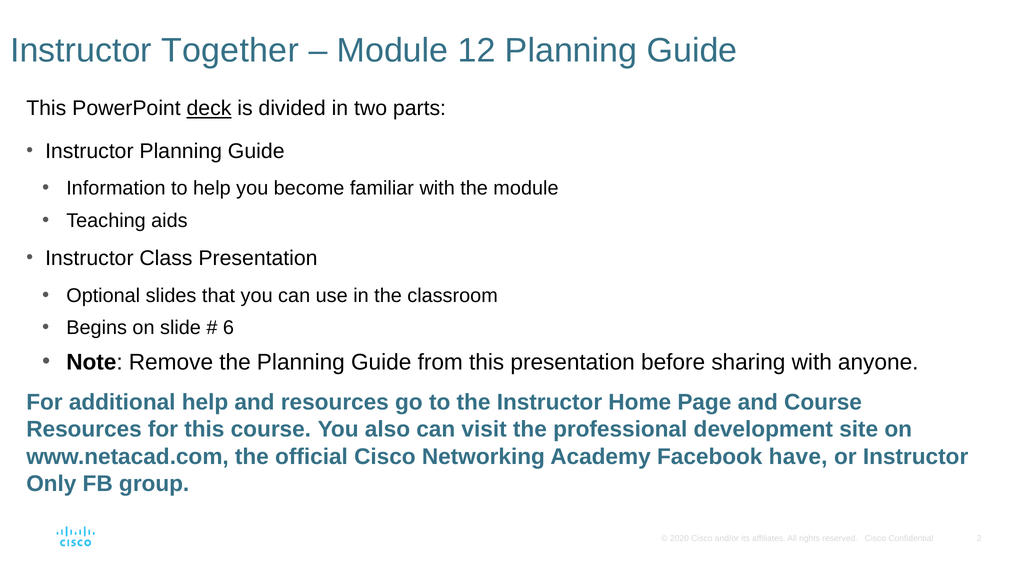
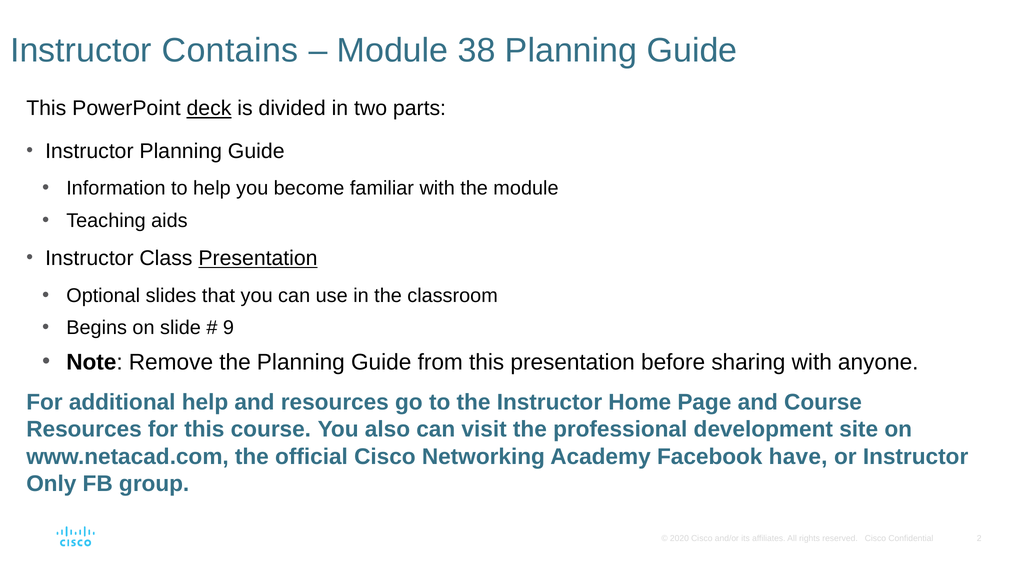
Together: Together -> Contains (230, 50)
12: 12 -> 38 (477, 50)
Presentation underline: none -> present (258, 258)
6: 6 -> 9 (228, 328)
